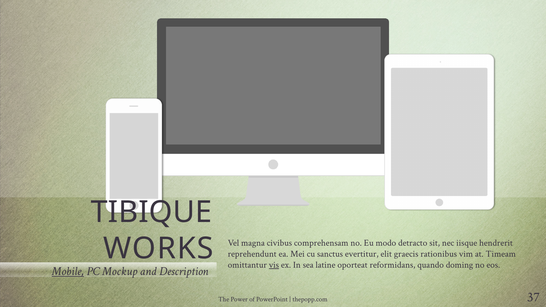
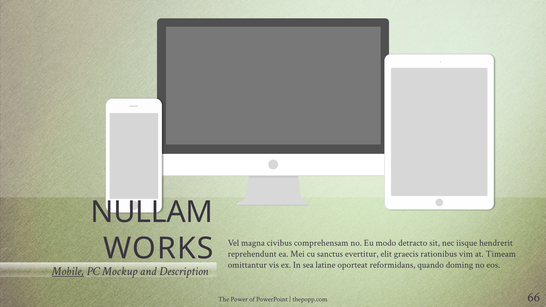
TIBIQUE: TIBIQUE -> NULLAM (152, 212)
vis underline: present -> none (274, 265)
37: 37 -> 66 (534, 297)
